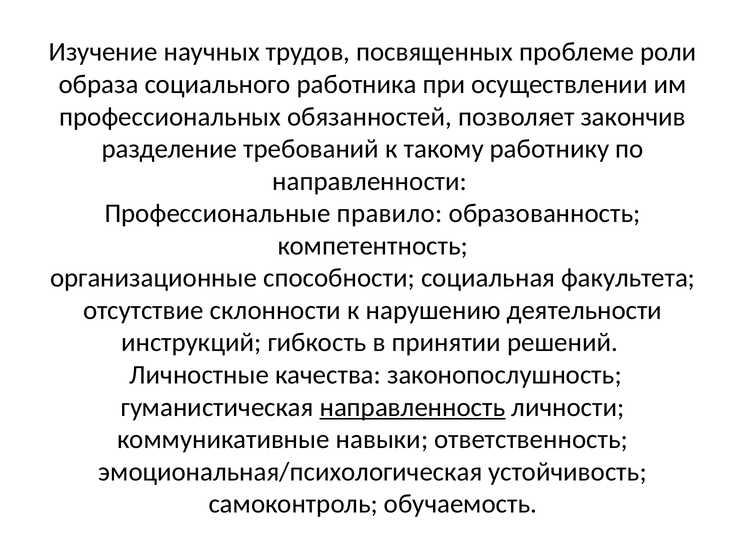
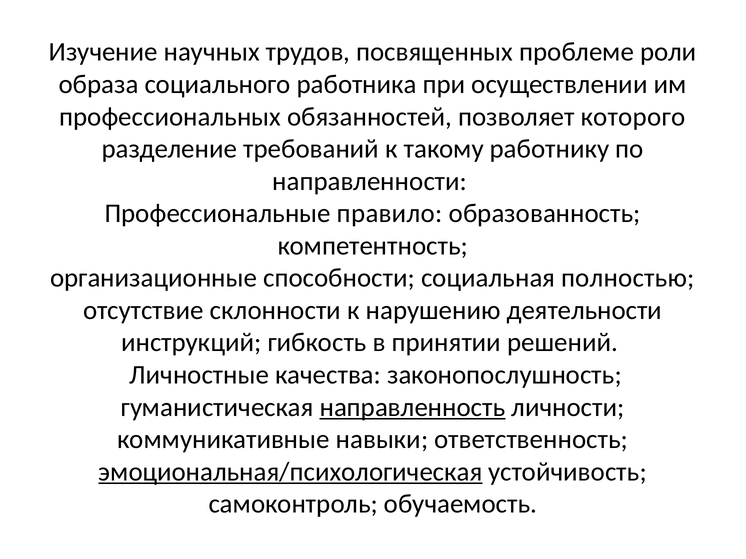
закончив: закончив -> которого (633, 117)
факультета: факультета -> полностью (628, 278)
эмоциональная/психологическая underline: none -> present (290, 472)
